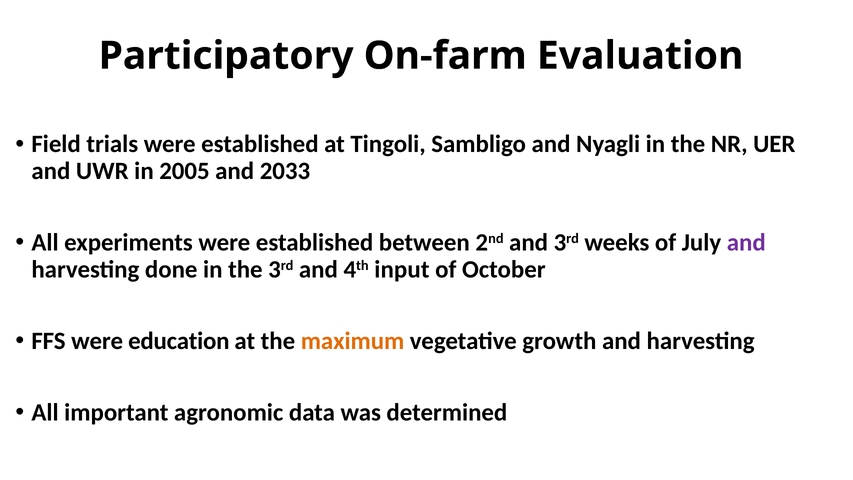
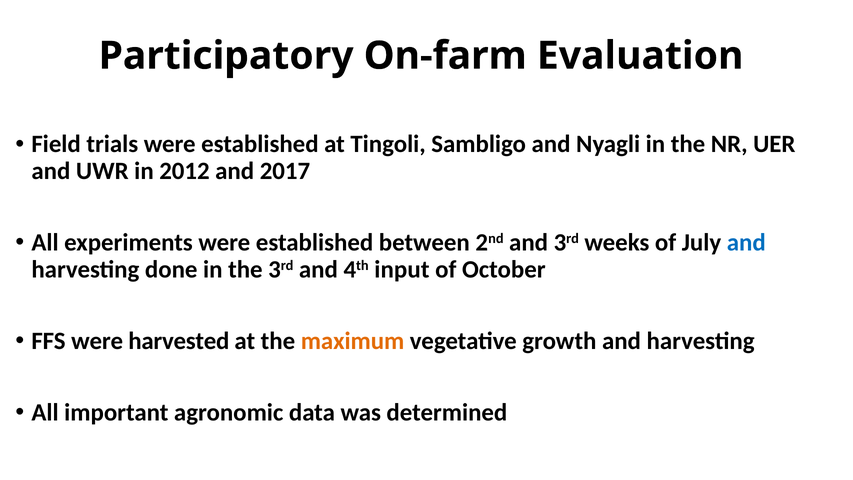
2005: 2005 -> 2012 (184, 171)
2033: 2033 -> 2017 (285, 171)
and colour: purple -> blue (746, 243)
education: education -> harvested (179, 341)
